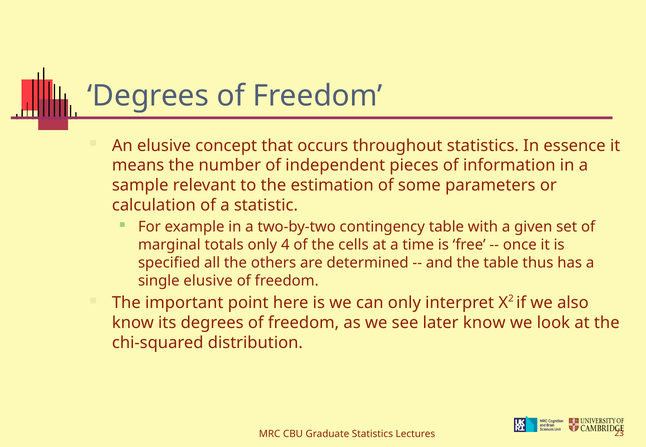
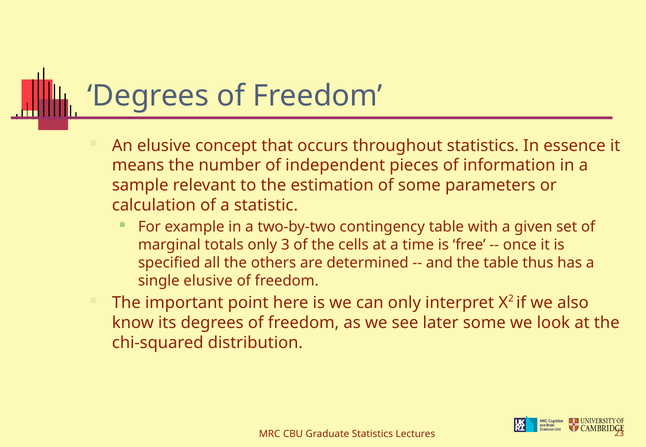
4: 4 -> 3 (285, 245)
later know: know -> some (484, 323)
